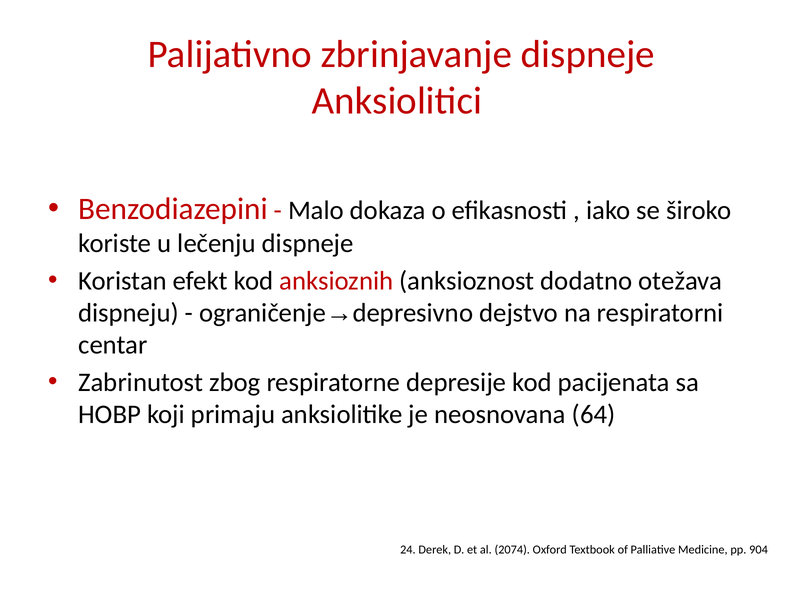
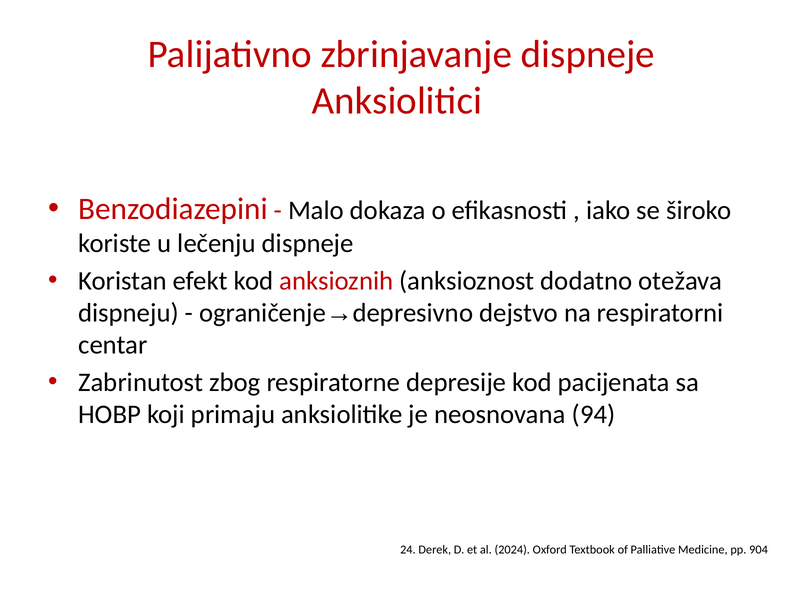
64: 64 -> 94 (594, 415)
2074: 2074 -> 2024 (512, 550)
